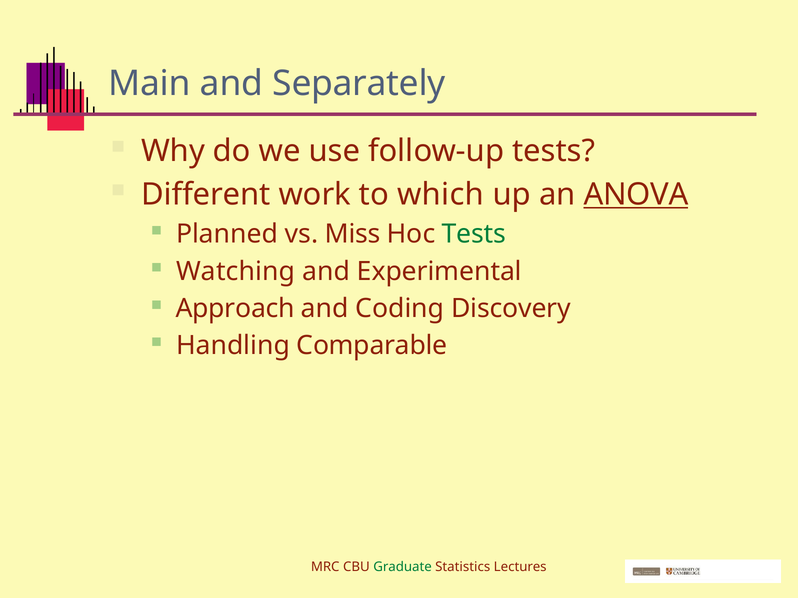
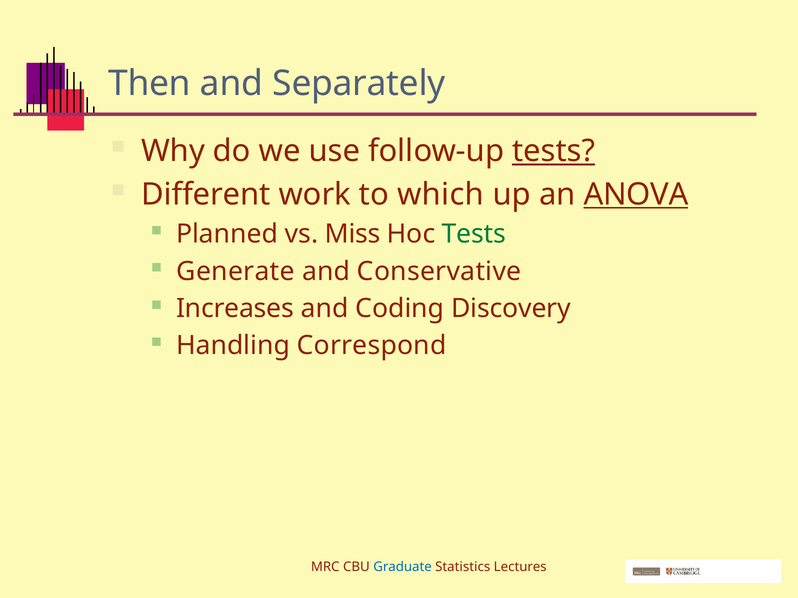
Main: Main -> Then (150, 84)
tests underline: none -> present (554, 151)
Watching: Watching -> Generate (236, 271)
Experimental: Experimental -> Conservative (439, 271)
Approach: Approach -> Increases (235, 309)
Comparable: Comparable -> Correspond (372, 346)
Graduate colour: green -> blue (403, 567)
